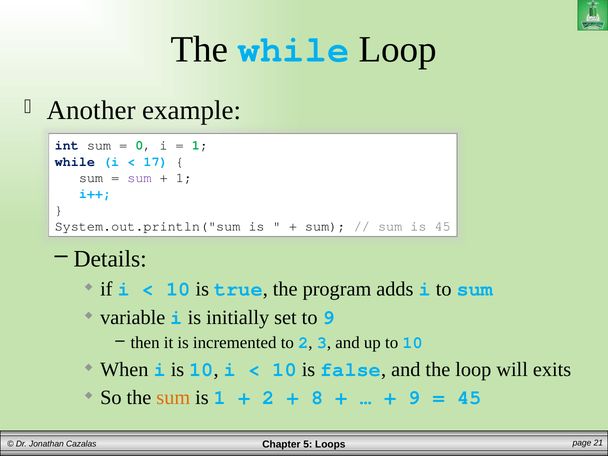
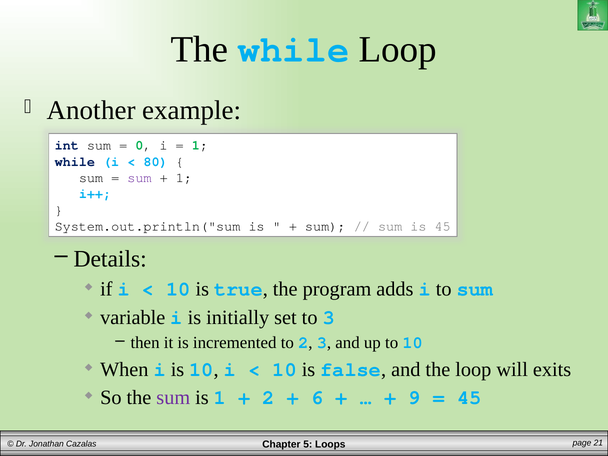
17: 17 -> 80 (156, 162)
to 9: 9 -> 3 (329, 317)
sum colour: orange -> purple (173, 398)
8: 8 -> 6 (317, 398)
